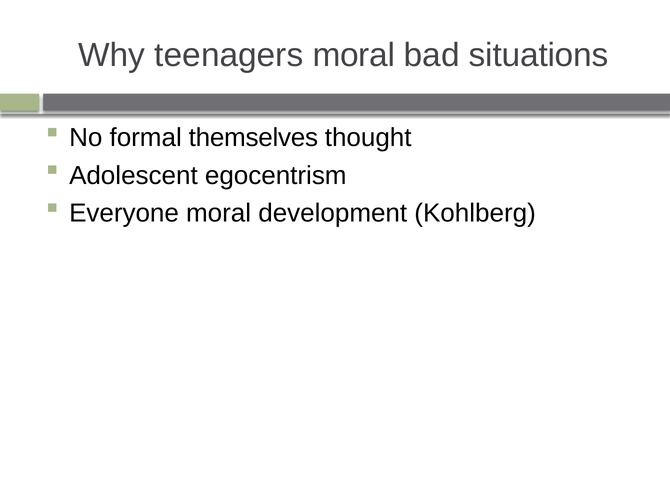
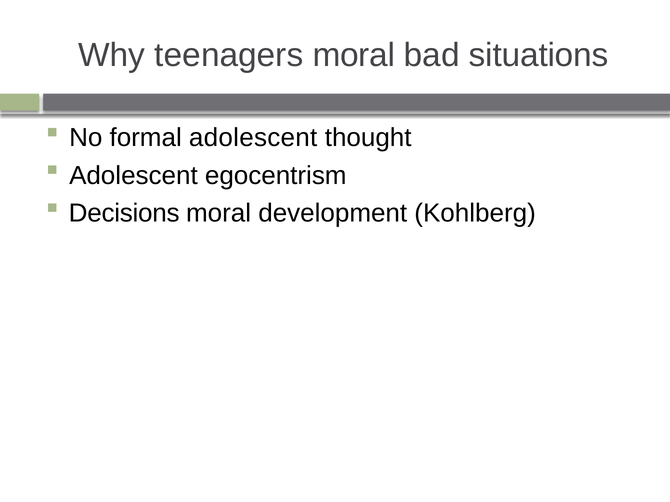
formal themselves: themselves -> adolescent (253, 138)
Everyone: Everyone -> Decisions (124, 213)
